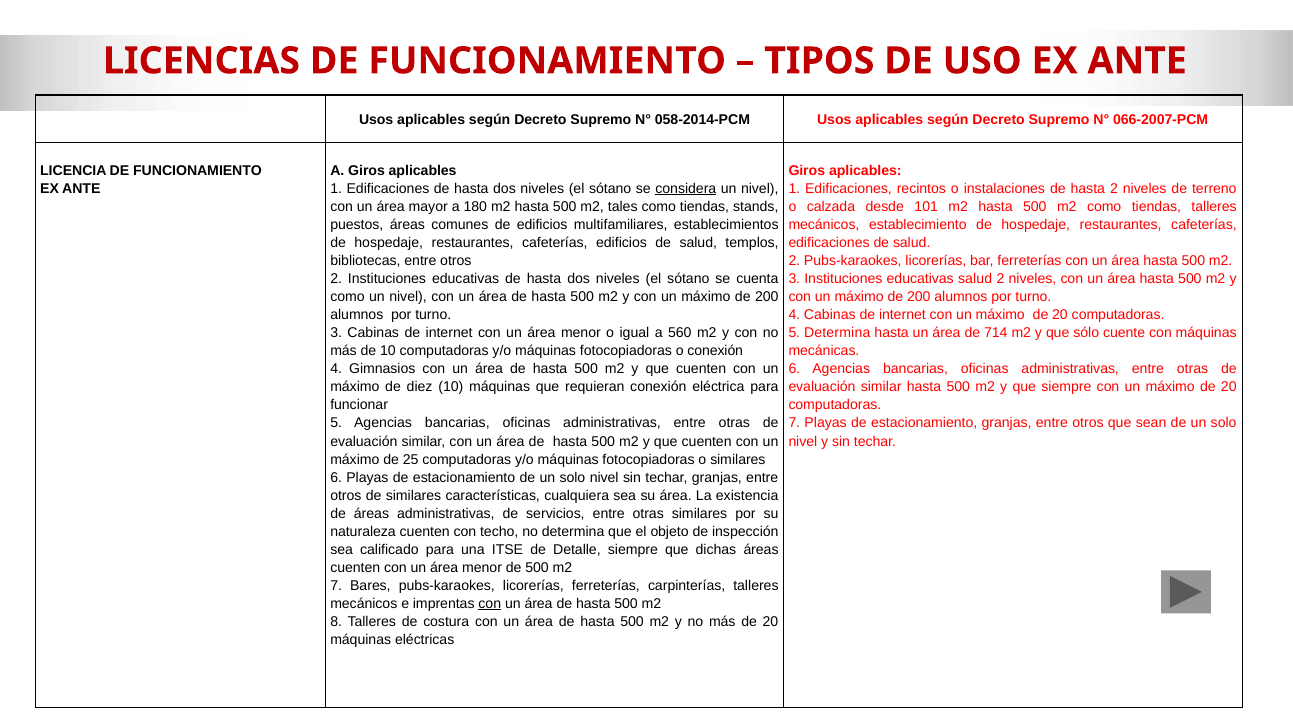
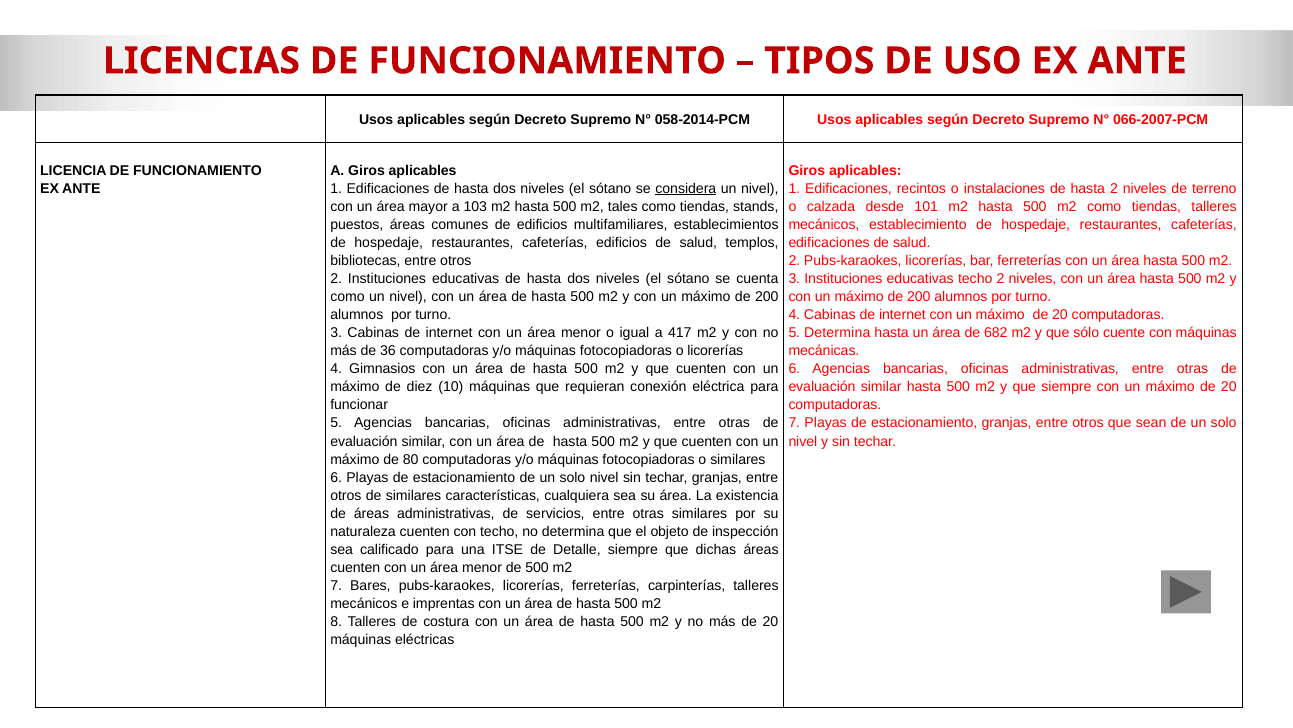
180: 180 -> 103 (475, 207)
educativas salud: salud -> techo (975, 279)
560: 560 -> 417 (680, 333)
714: 714 -> 682 (996, 333)
de 10: 10 -> 36 (388, 351)
o conexión: conexión -> licorerías (715, 351)
25: 25 -> 80 (411, 459)
con underline: present -> none (490, 603)
